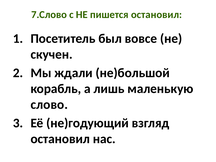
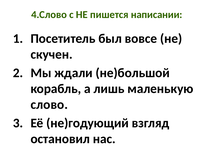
7.Слово: 7.Слово -> 4.Слово (49, 15)
пишется остановил: остановил -> написании (157, 15)
